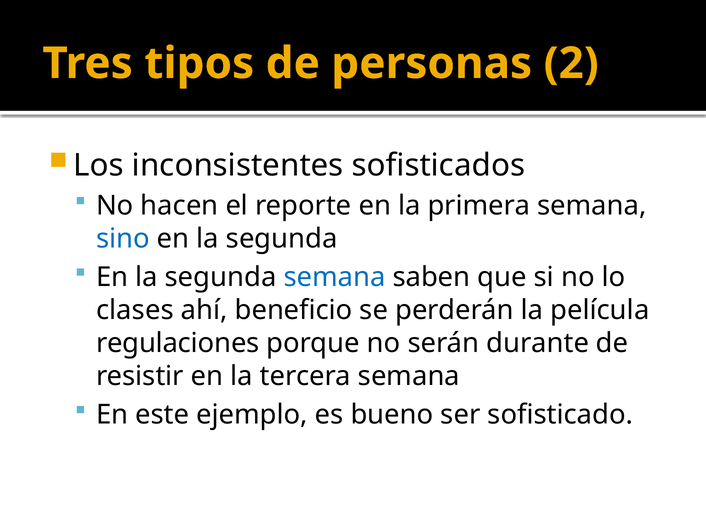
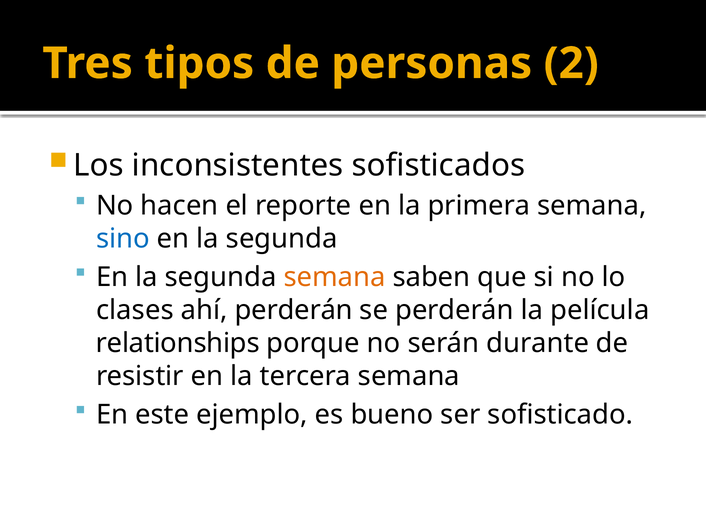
semana colour: blue -> orange (335, 277)
ahí beneficio: beneficio -> perderán (294, 310)
regulaciones: regulaciones -> relationships (178, 343)
